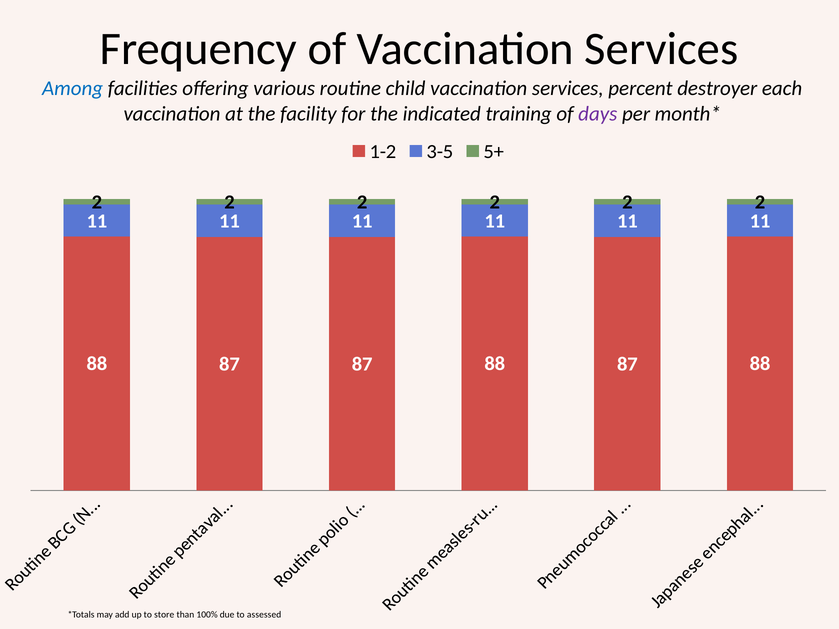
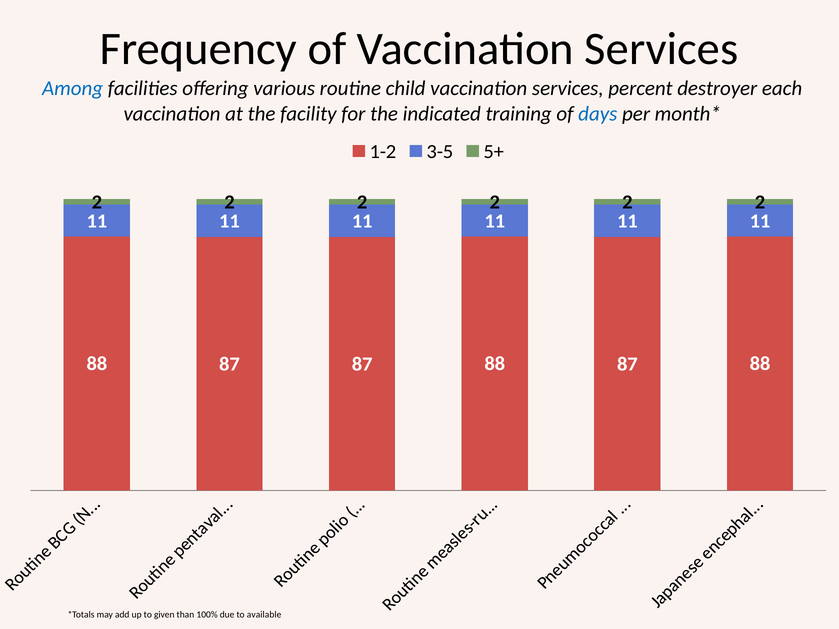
days colour: purple -> blue (598, 114)
store: store -> given (164, 615)
assessed: assessed -> available (264, 615)
